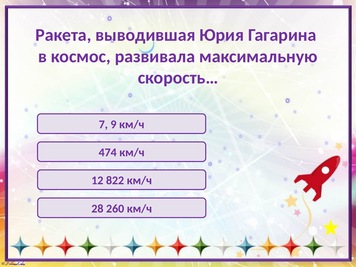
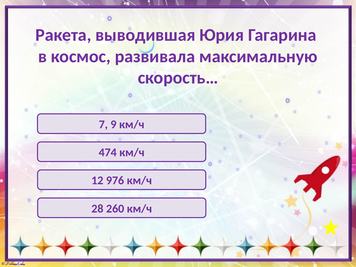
822: 822 -> 976 (115, 181)
